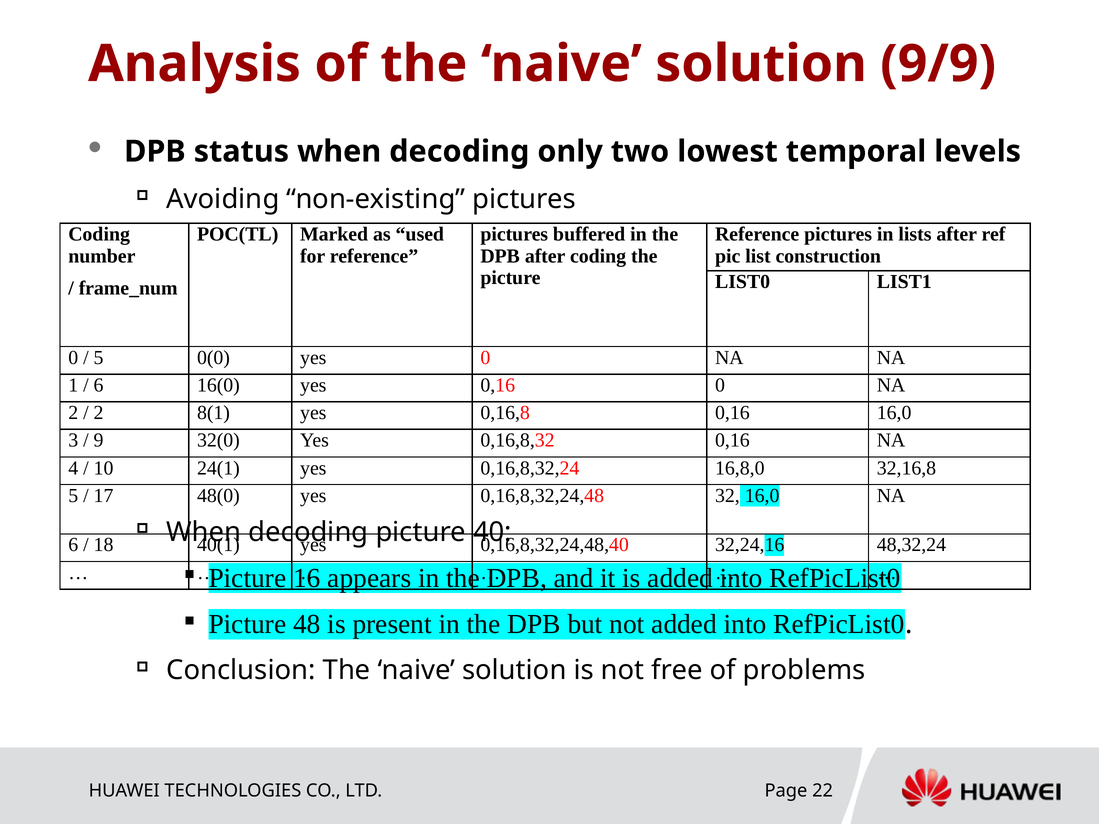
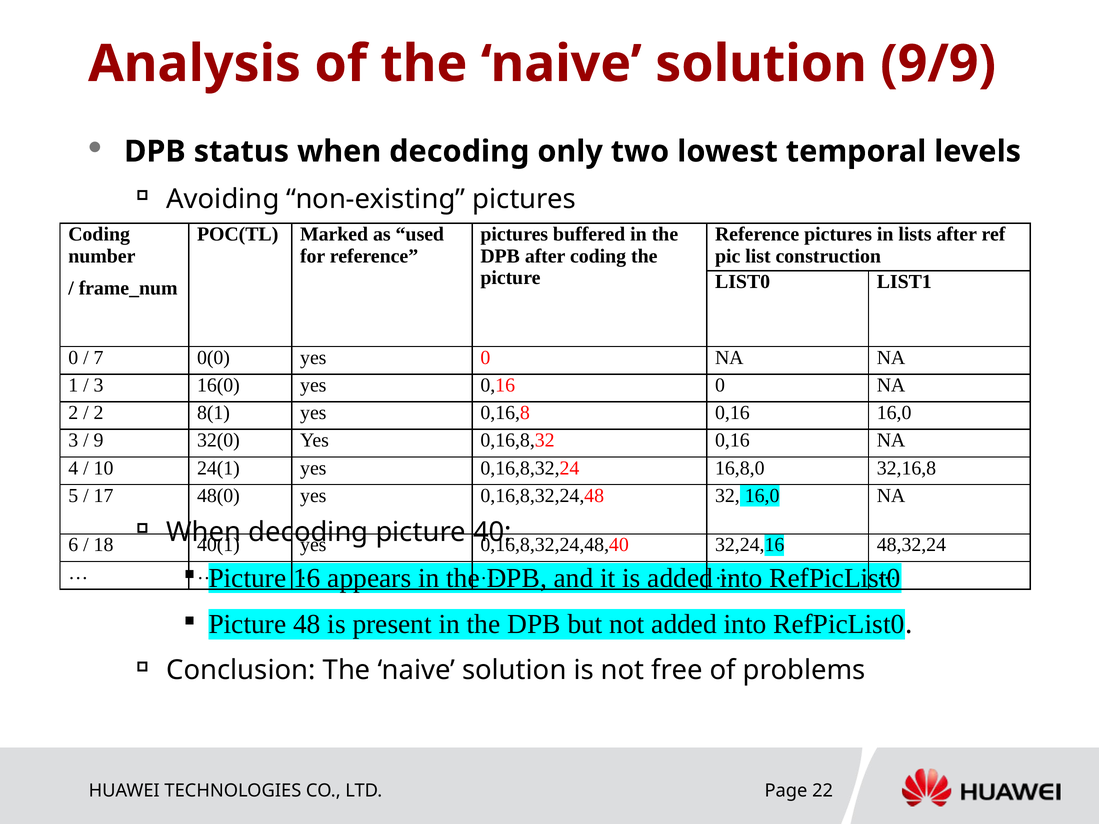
5: 5 -> 7 (99, 358)
6: 6 -> 3 (99, 385)
